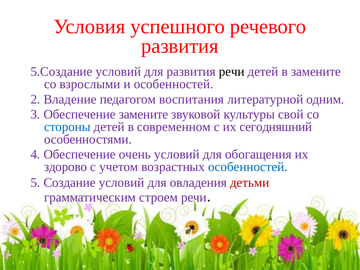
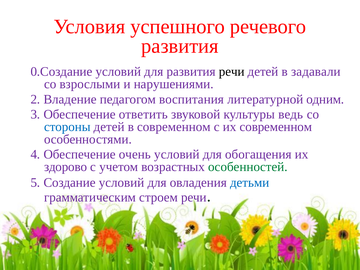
5.Создание: 5.Создание -> 0.Создание (61, 72)
в замените: замените -> задавали (316, 72)
и особенностей: особенностей -> нарушениями (174, 84)
Обеспечение замените: замените -> ответить (143, 114)
свой: свой -> ведь (291, 114)
их сегодняшний: сегодняшний -> современном (276, 127)
особенностей colour: blue -> green (248, 167)
детьми colour: red -> blue (250, 183)
